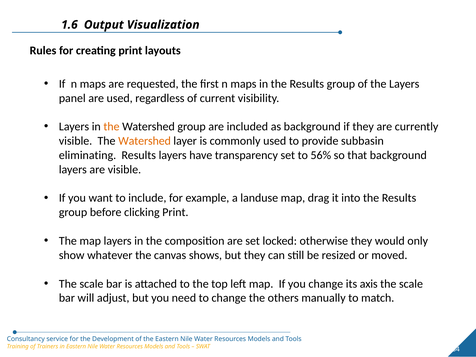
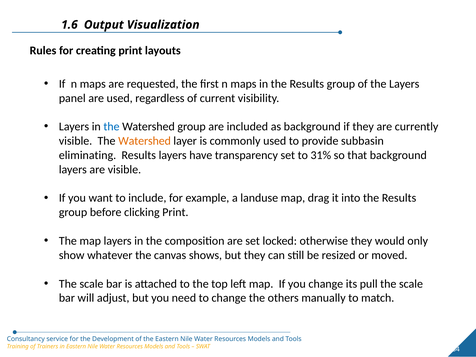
the colour: orange -> blue (111, 127)
56%: 56% -> 31% (321, 155)
axis: axis -> pull (369, 284)
